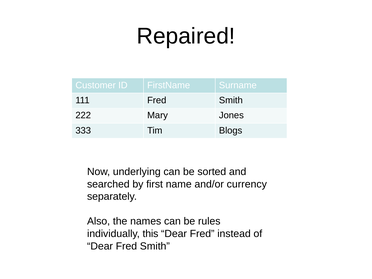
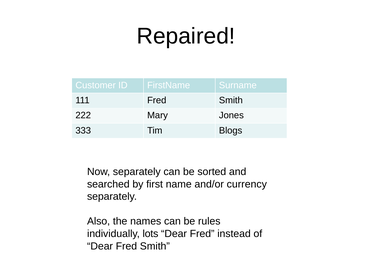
Now underlying: underlying -> separately (137, 172)
this: this -> lots (150, 234)
